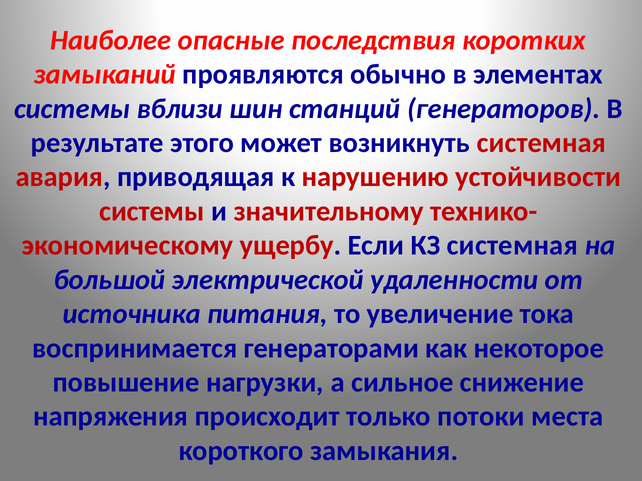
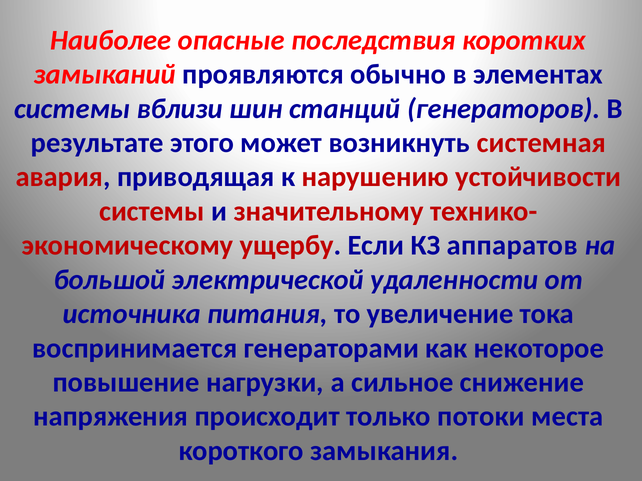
КЗ системная: системная -> аппаратов (512, 246)
